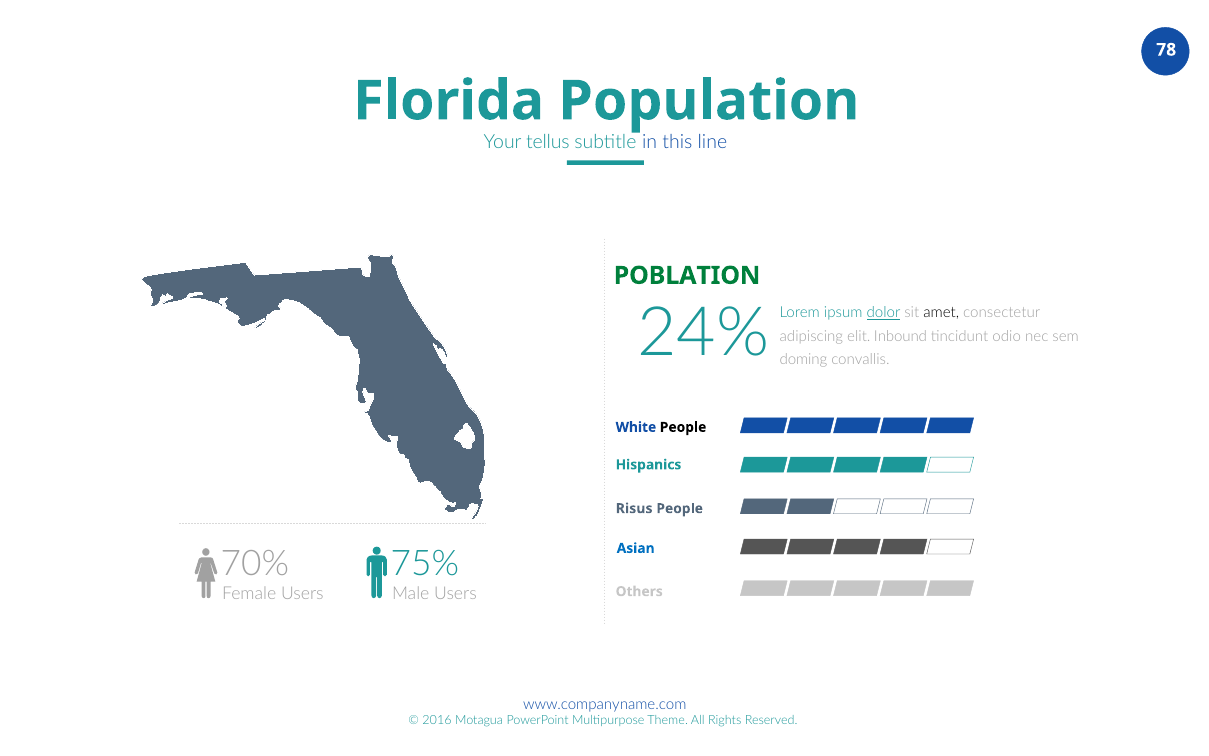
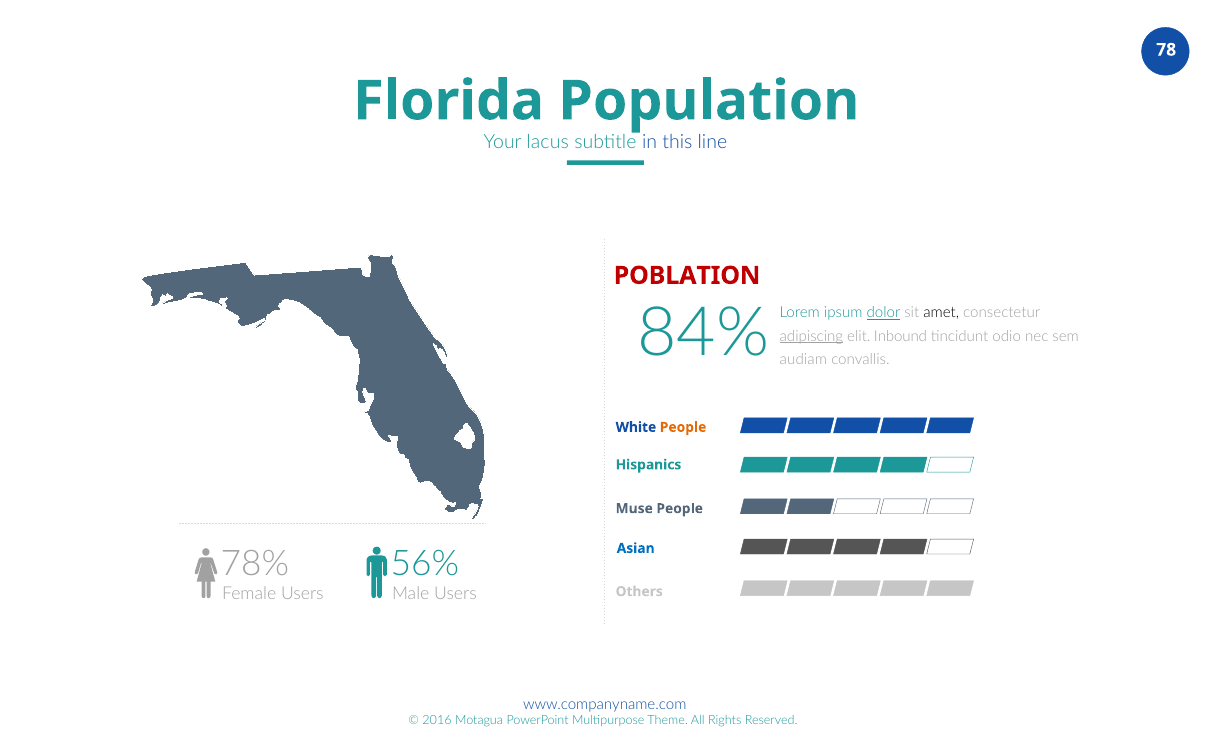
tellus: tellus -> lacus (548, 142)
POBLATION colour: green -> red (687, 275)
24%: 24% -> 84% (703, 332)
adipiscing underline: none -> present (811, 336)
doming: doming -> audiam (803, 360)
People colour: black -> orange (683, 427)
Risus: Risus -> Muse (634, 508)
70%: 70% -> 78% (255, 563)
75%: 75% -> 56% (425, 563)
